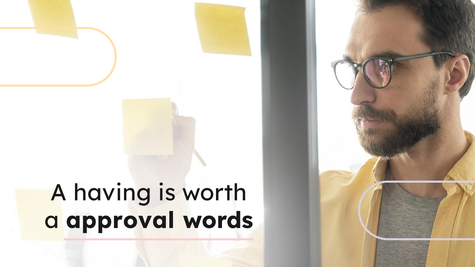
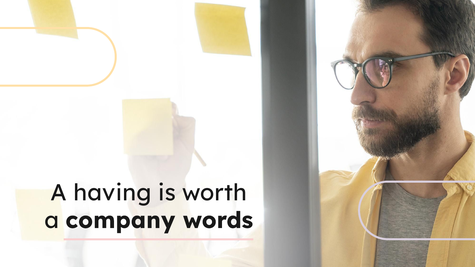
approval: approval -> company (120, 221)
